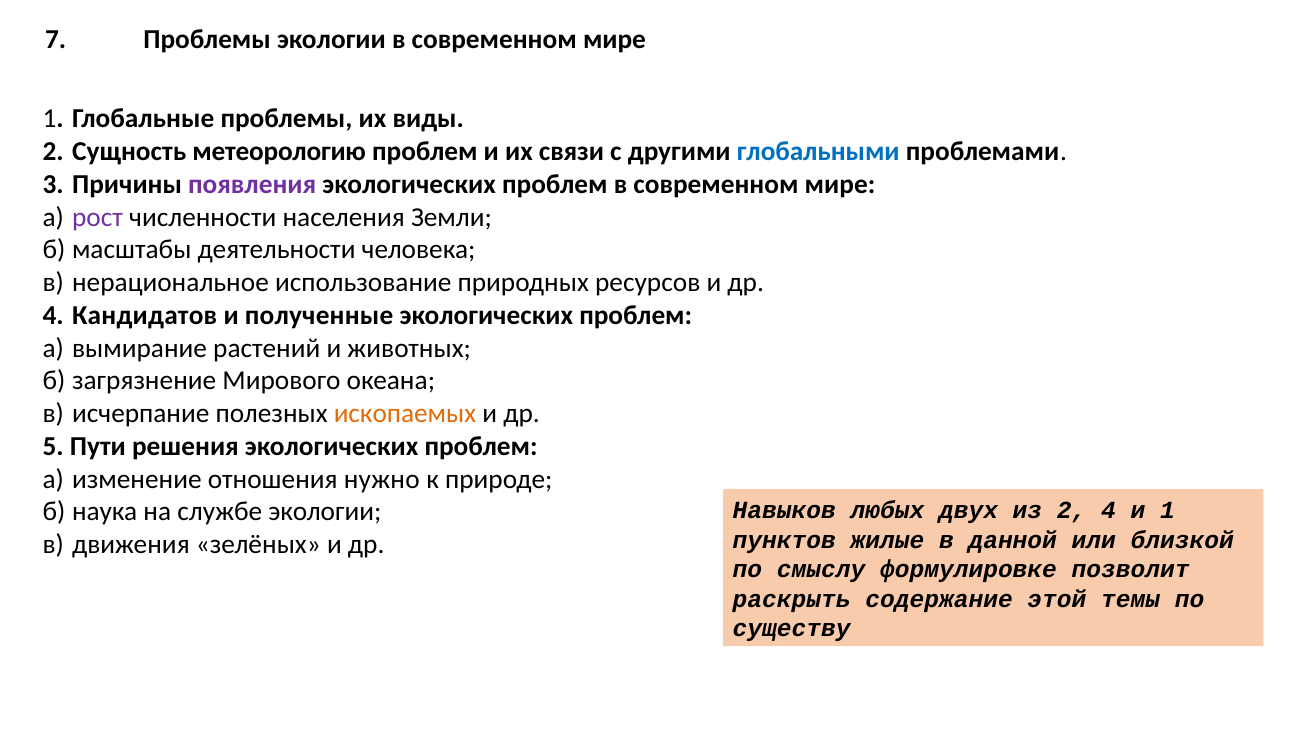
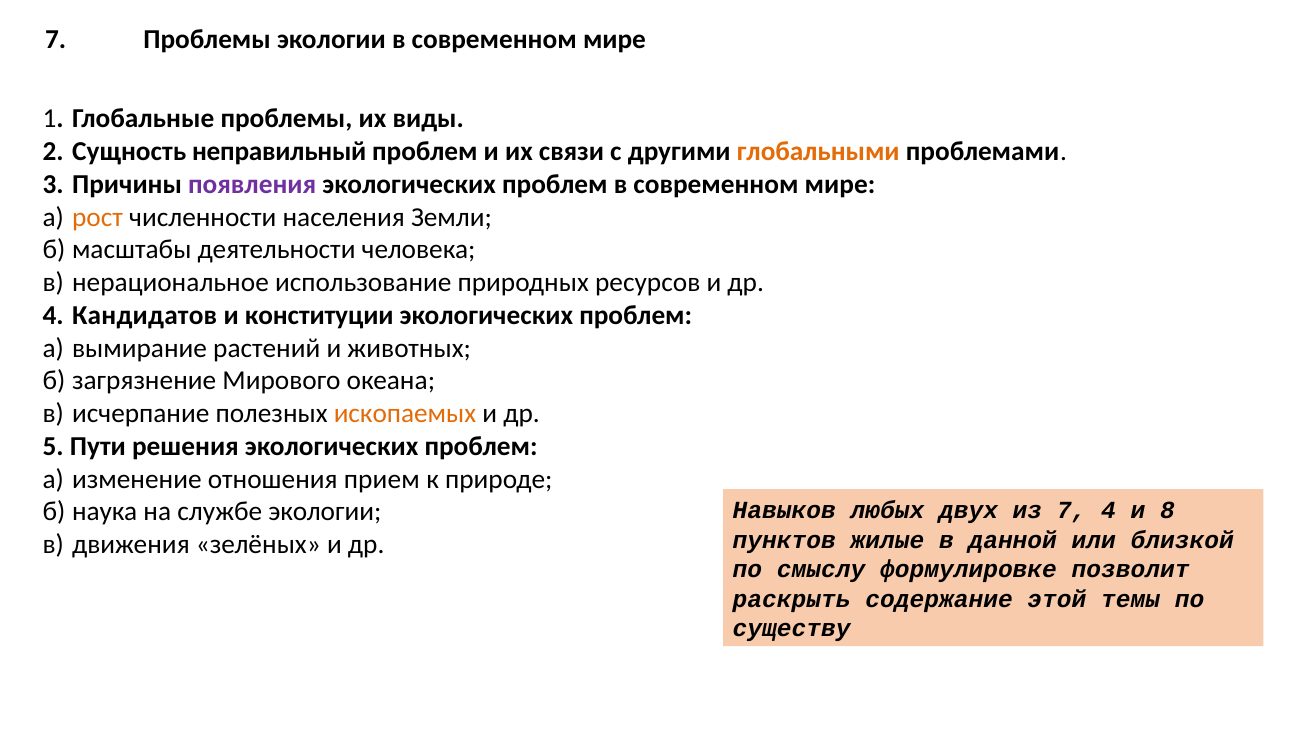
метеорологию: метеорологию -> неправильный (279, 151)
глобальными colour: blue -> orange (818, 151)
рост colour: purple -> orange (98, 217)
полученные: полученные -> конституции (319, 315)
нужно: нужно -> прием (382, 479)
из 2: 2 -> 7 (1072, 510)
и 1: 1 -> 8 (1167, 510)
